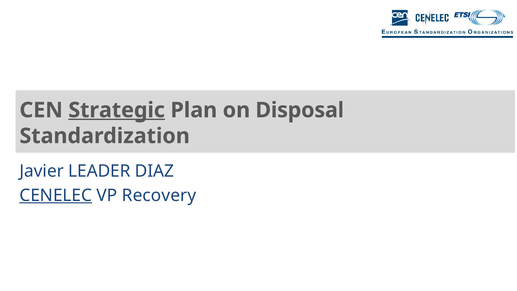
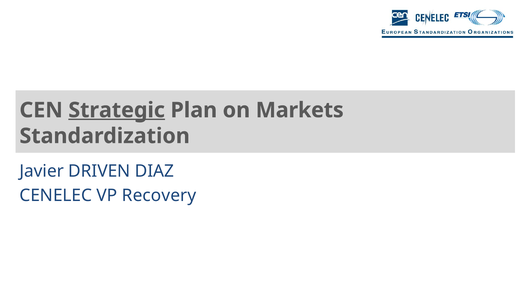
Disposal: Disposal -> Markets (300, 110)
LEADER: LEADER -> DRIVEN (99, 171)
CENELEC underline: present -> none (56, 195)
